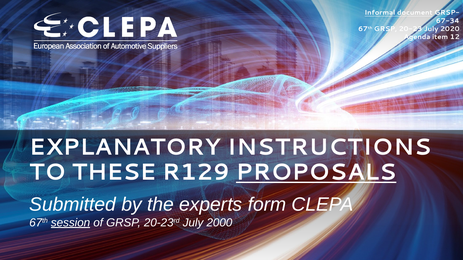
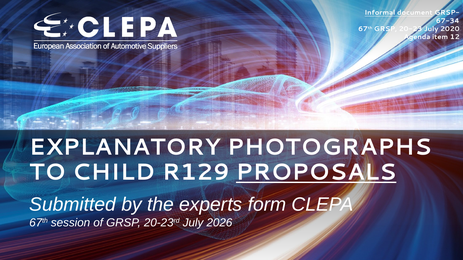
INSTRUCTIONS: INSTRUCTIONS -> PHOTOGRAPHS (329, 148)
THESE: THESE -> CHILD (114, 173)
session underline: present -> none (71, 223)
2000: 2000 -> 2026 (219, 223)
